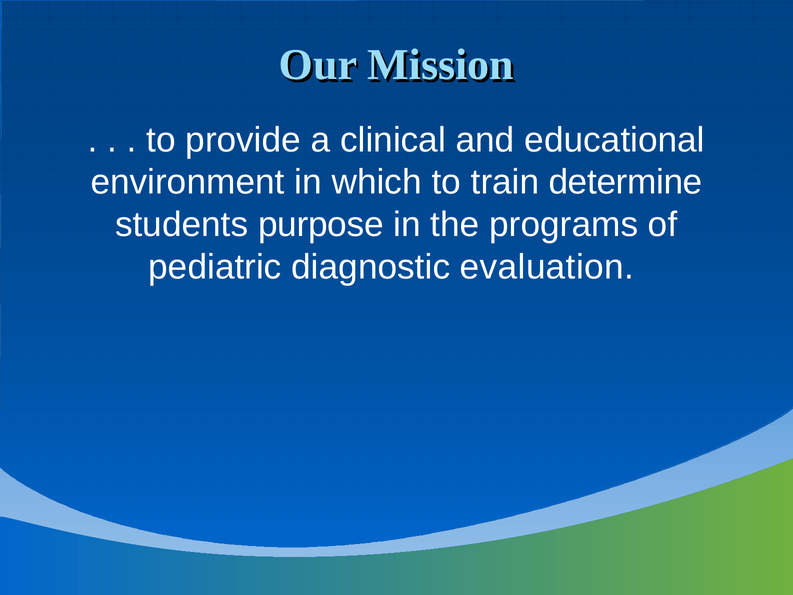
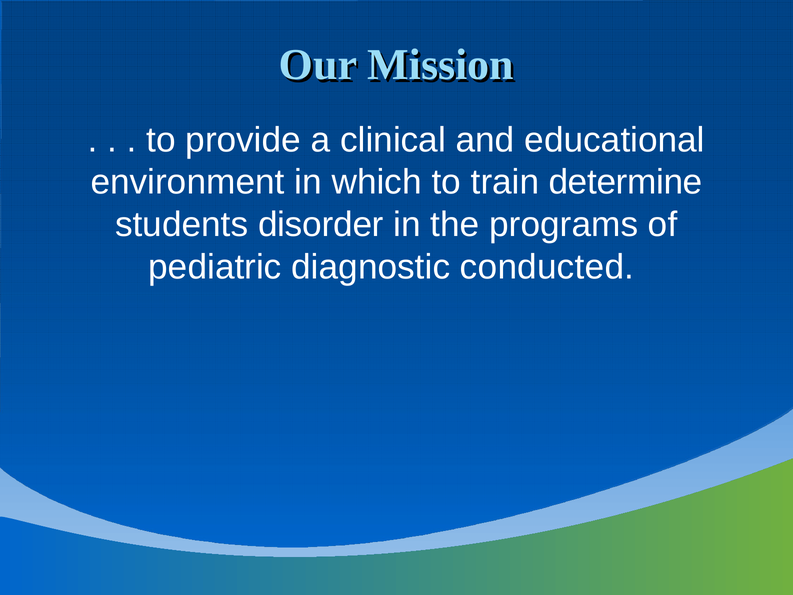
purpose: purpose -> disorder (321, 225)
evaluation: evaluation -> conducted (547, 267)
